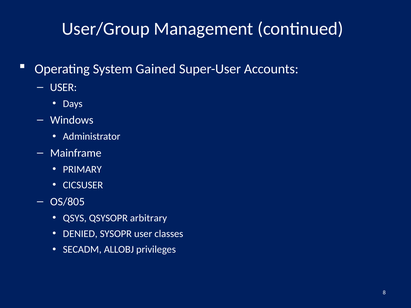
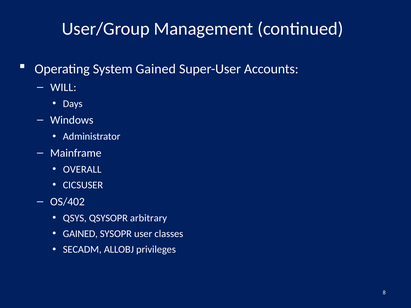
USER: USER -> WILL (63, 87)
PRIMARY: PRIMARY -> OVERALL (82, 170)
OS/805: OS/805 -> OS/402 (67, 202)
DENIED: DENIED -> GAINED (80, 234)
